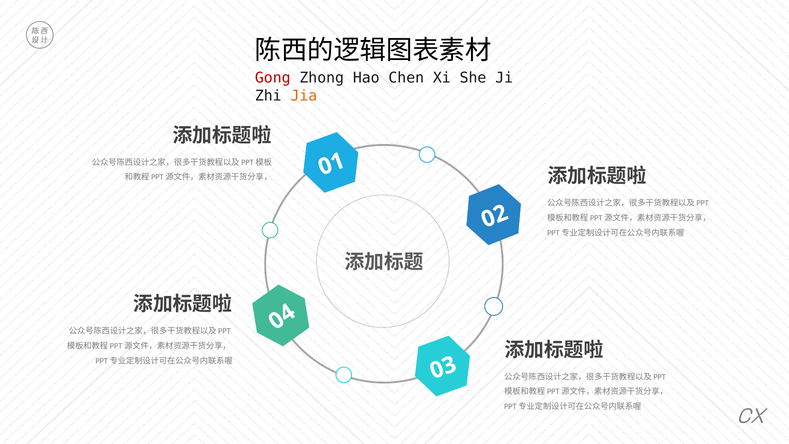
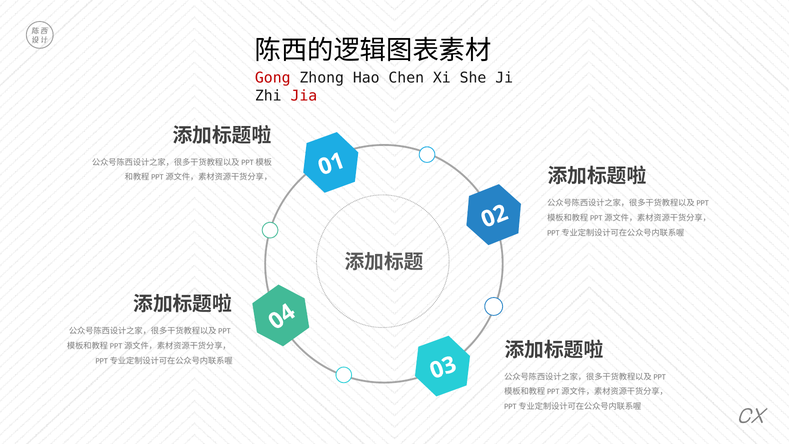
Jia colour: orange -> red (304, 96)
